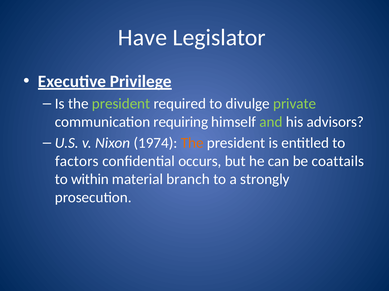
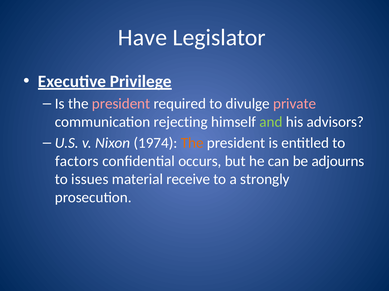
president colour: light green -> pink (121, 104)
private colour: light green -> pink (295, 104)
requiring: requiring -> rejecting (181, 122)
coattails: coattails -> adjourns (338, 161)
within: within -> issues (90, 180)
branch: branch -> receive (188, 180)
